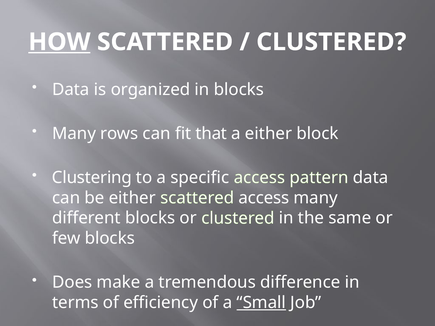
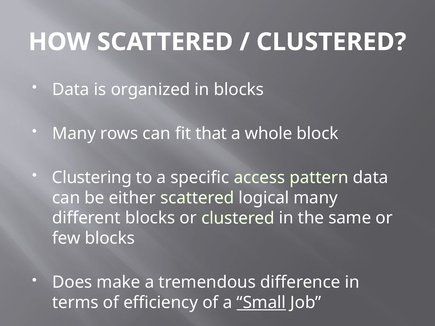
HOW underline: present -> none (59, 42)
a either: either -> whole (269, 134)
scattered access: access -> logical (264, 198)
